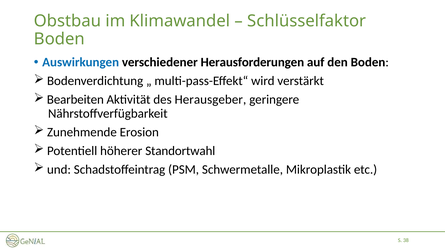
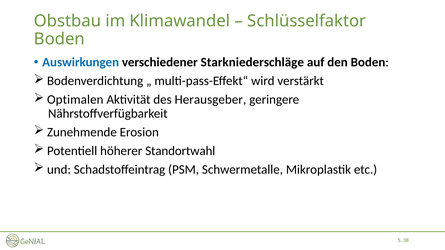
Herausforderungen: Herausforderungen -> Starkniederschläge (252, 62)
Bearbeiten: Bearbeiten -> Optimalen (75, 100)
